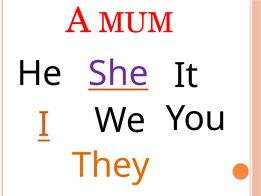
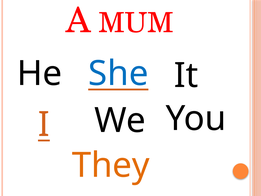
She colour: purple -> blue (118, 74)
